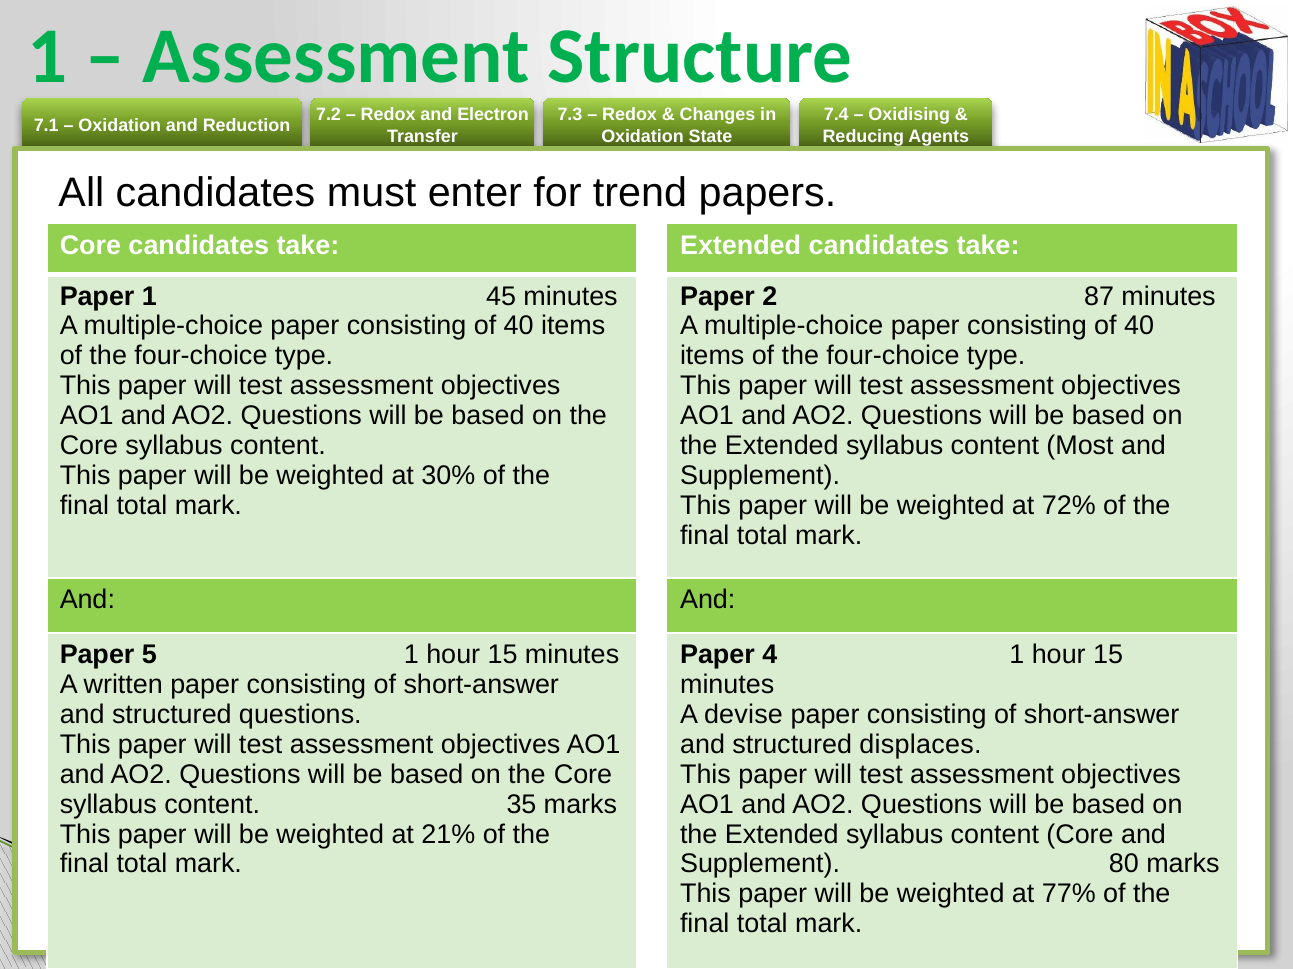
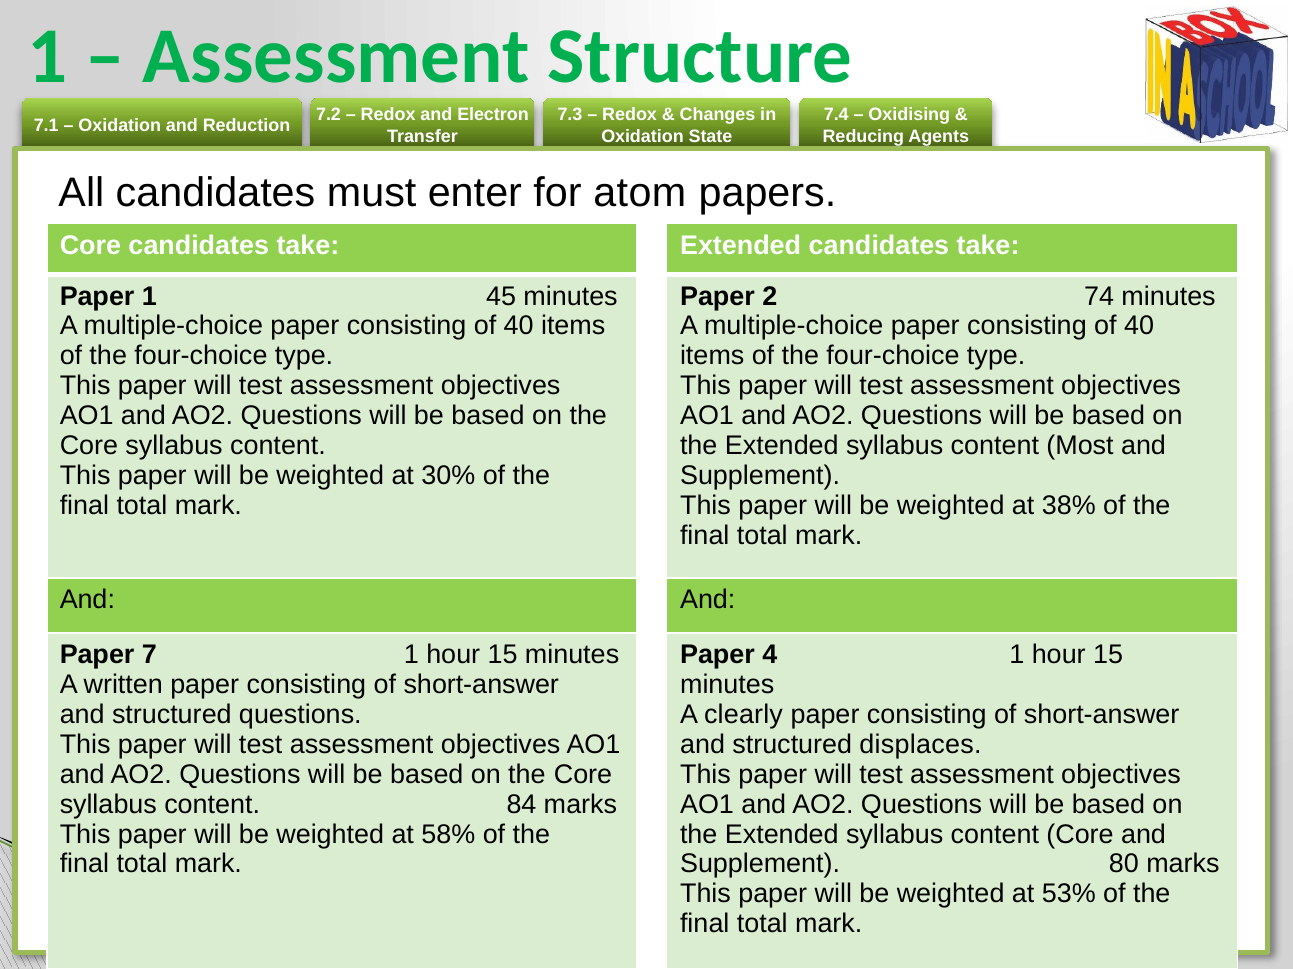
trend: trend -> atom (640, 193)
87: 87 -> 74 (1099, 296)
72%: 72% -> 38% (1069, 506)
5: 5 -> 7 (149, 655)
devise: devise -> clearly (744, 715)
35: 35 -> 84 (521, 805)
21%: 21% -> 58% (448, 835)
77%: 77% -> 53% (1069, 895)
